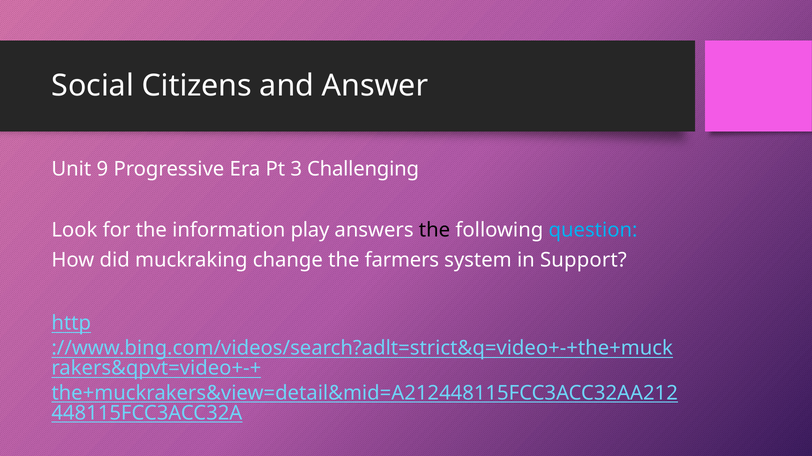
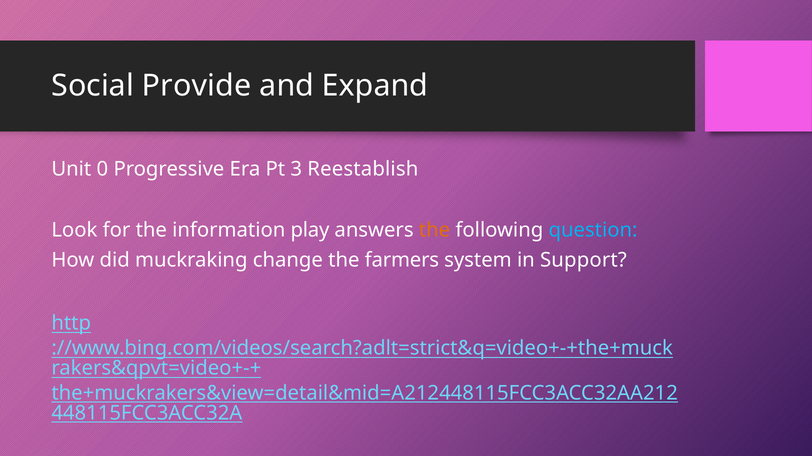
Citizens: Citizens -> Provide (197, 86)
Answer: Answer -> Expand (375, 86)
9: 9 -> 0 (102, 170)
Challenging: Challenging -> Reestablish (363, 170)
the colour: black -> orange (435, 230)
